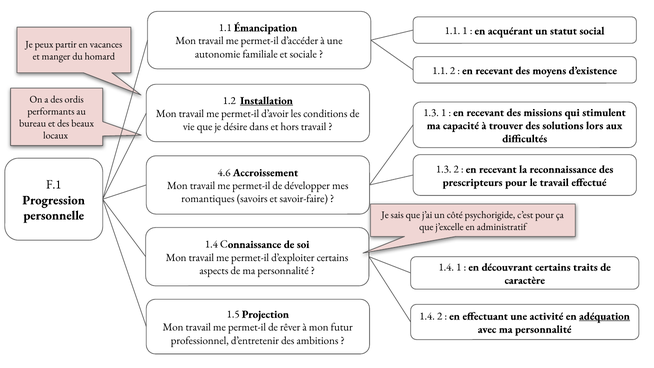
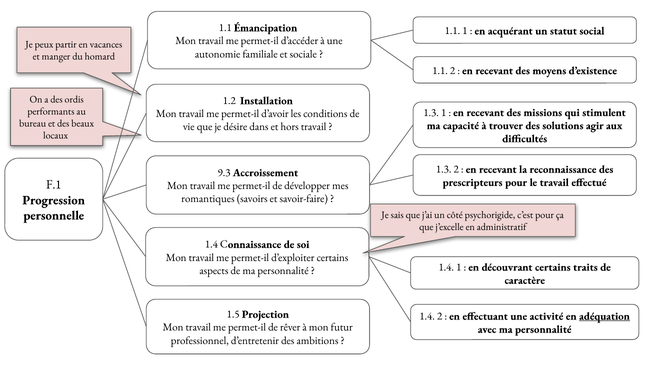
Installation underline: present -> none (266, 101)
lors: lors -> agir (595, 126)
4.6: 4.6 -> 9.3 (224, 173)
